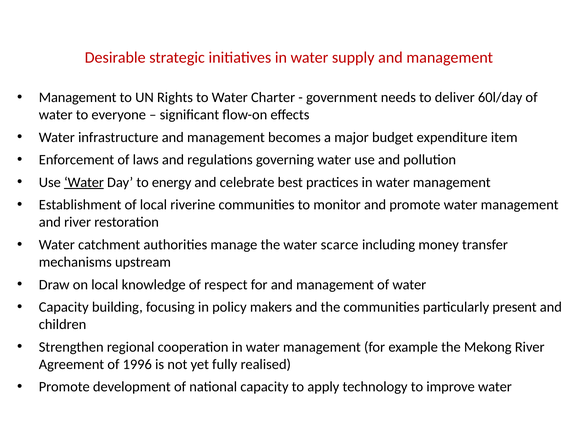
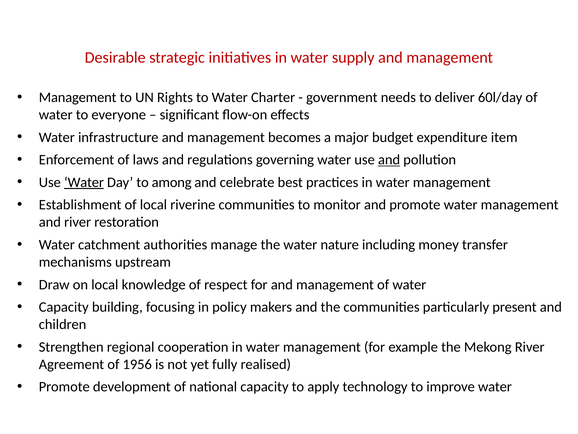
and underline: none -> present (389, 160)
energy: energy -> among (172, 182)
scarce: scarce -> nature (340, 244)
1996: 1996 -> 1956 (137, 364)
